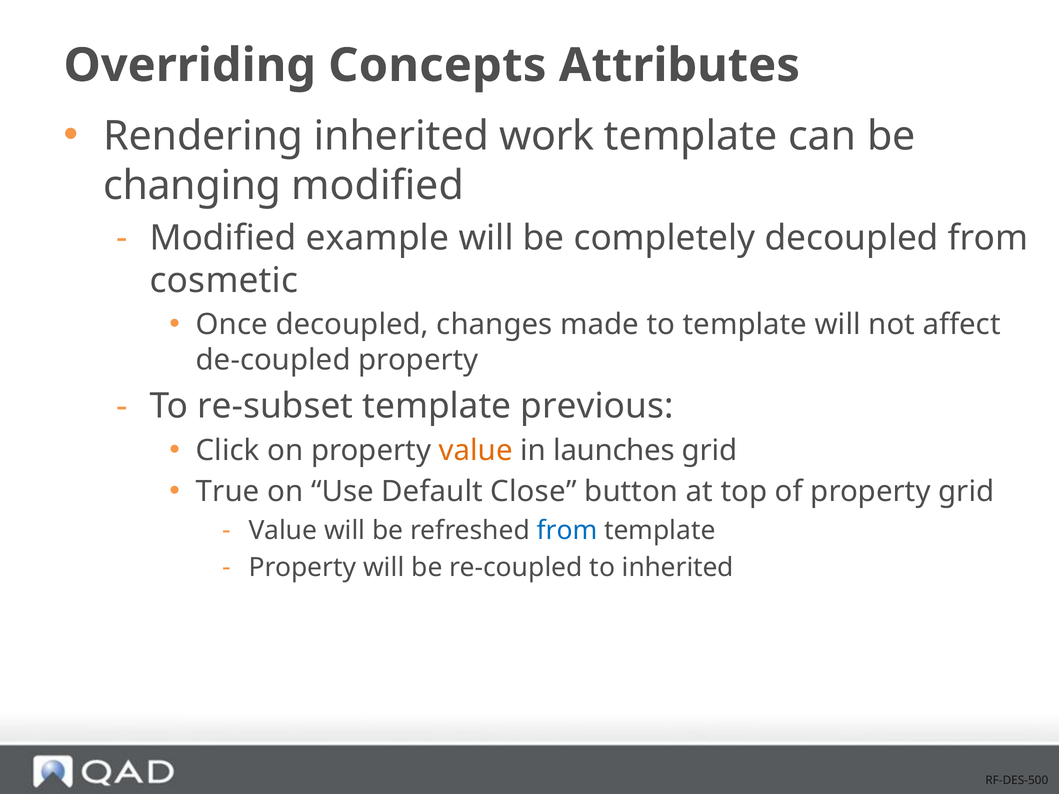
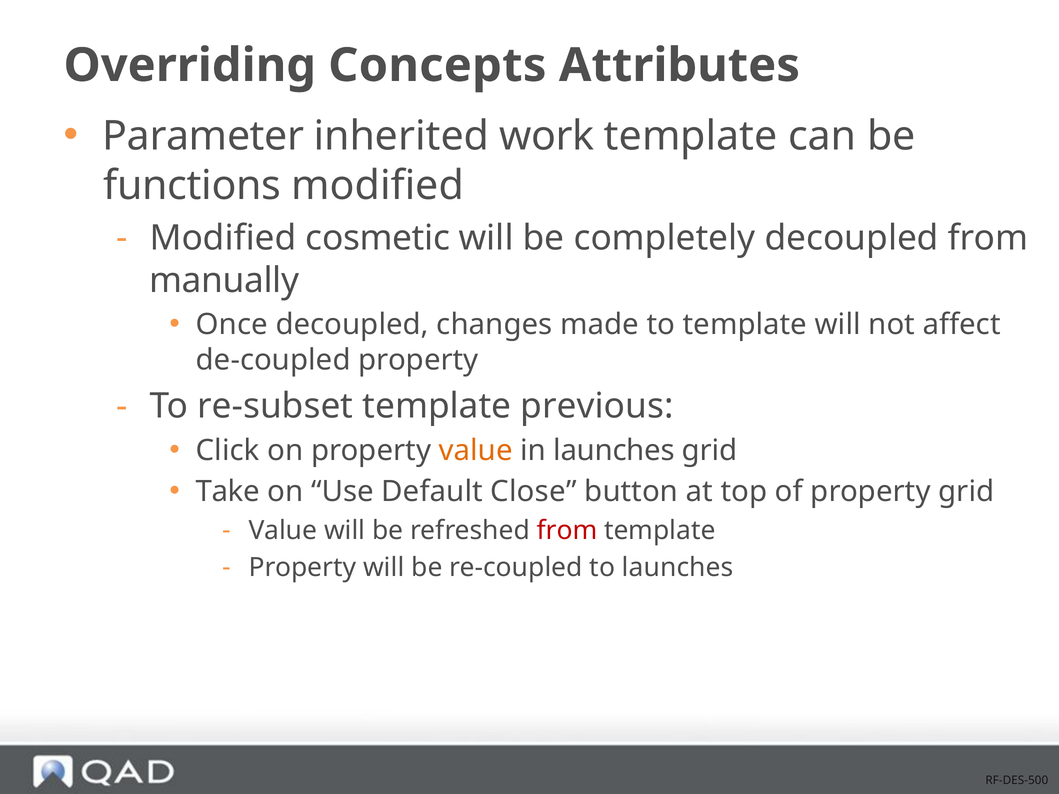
Rendering: Rendering -> Parameter (203, 136)
changing: changing -> functions (192, 186)
example: example -> cosmetic (378, 238)
cosmetic: cosmetic -> manually (224, 281)
True: True -> Take (228, 492)
from colour: blue -> red (567, 531)
to inherited: inherited -> launches (678, 568)
